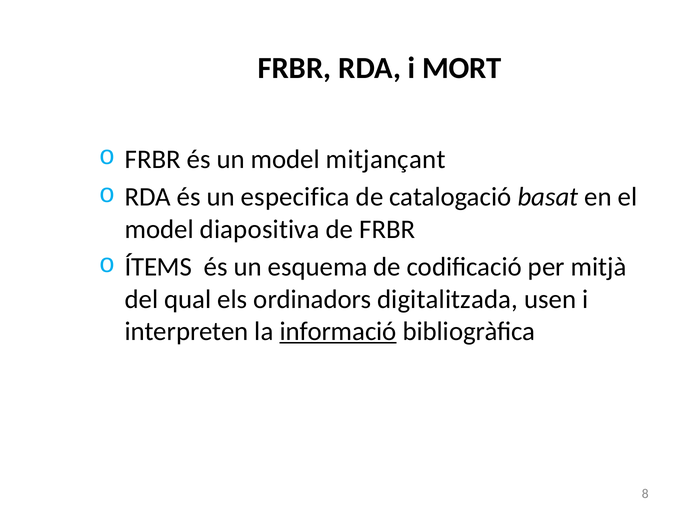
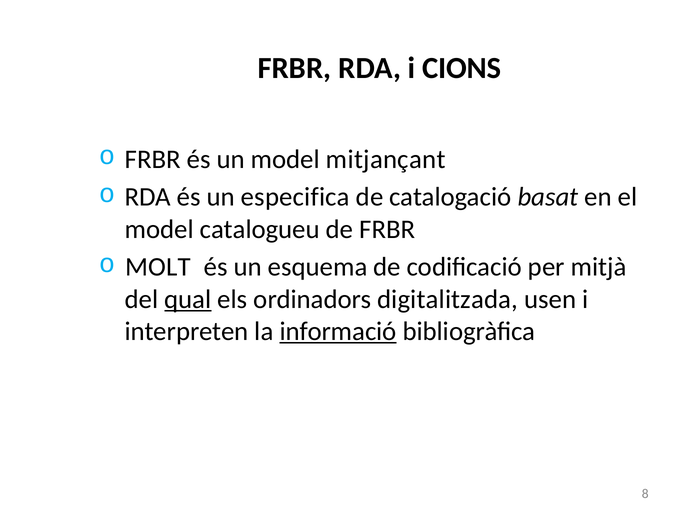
MORT: MORT -> CIONS (462, 68)
diapositiva: diapositiva -> catalogueu (260, 229)
ÍTEMS: ÍTEMS -> MOLT (158, 267)
qual underline: none -> present (188, 299)
